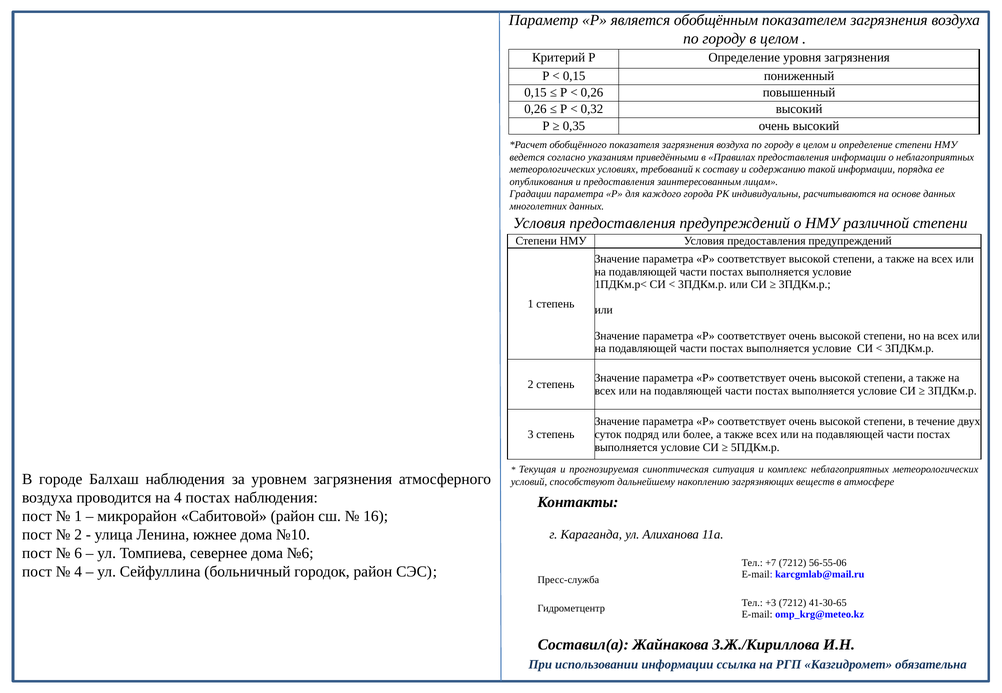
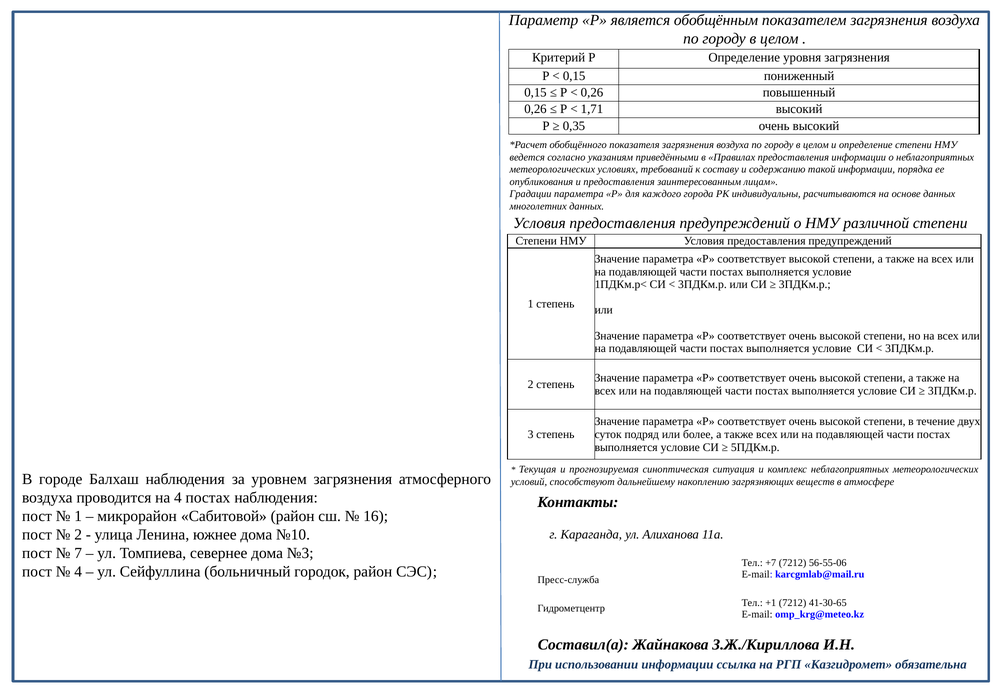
0,32: 0,32 -> 1,71 (592, 109)
6: 6 -> 7 (78, 554)
№6: №6 -> №3 (300, 554)
+3: +3 -> +1 (771, 603)
